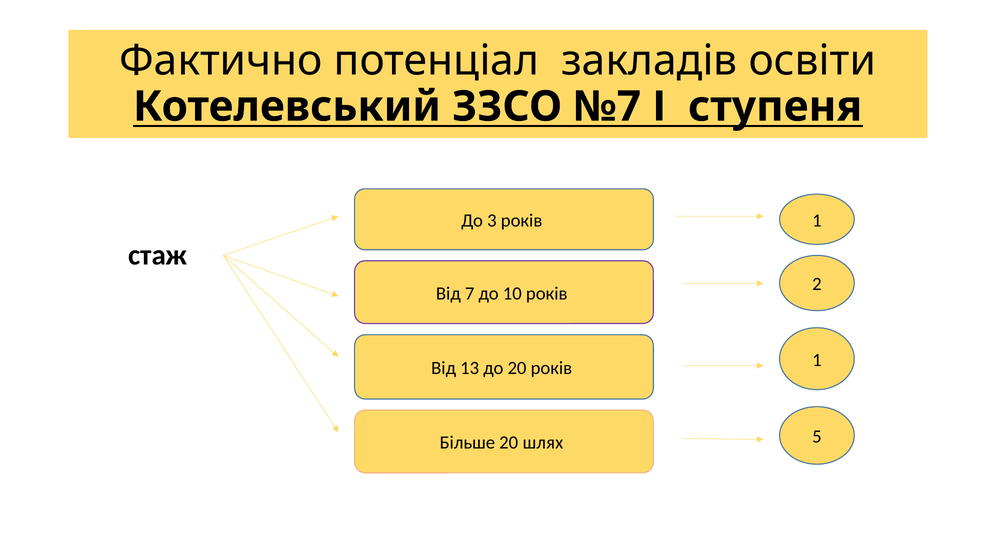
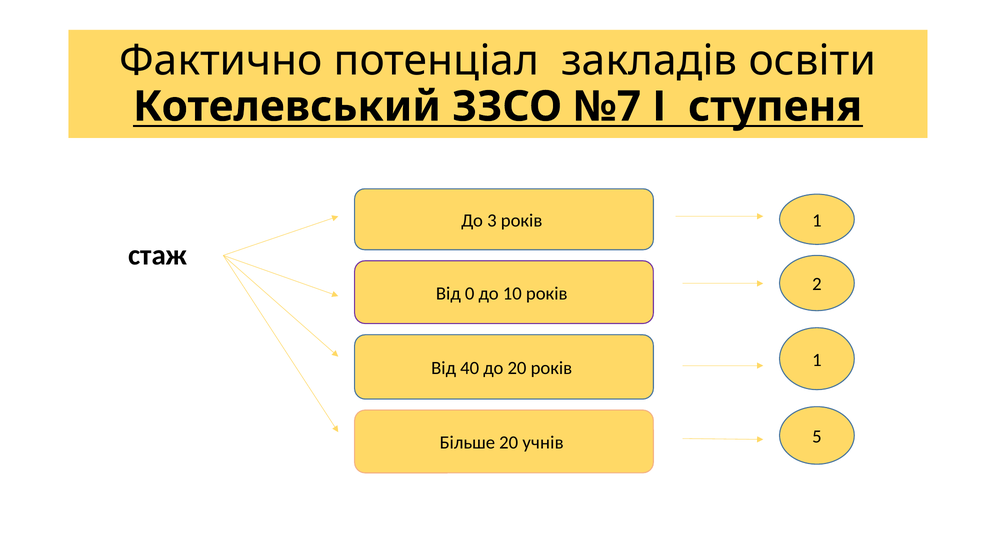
7: 7 -> 0 (470, 294)
13: 13 -> 40 (470, 368)
шлях: шлях -> учнів (543, 443)
